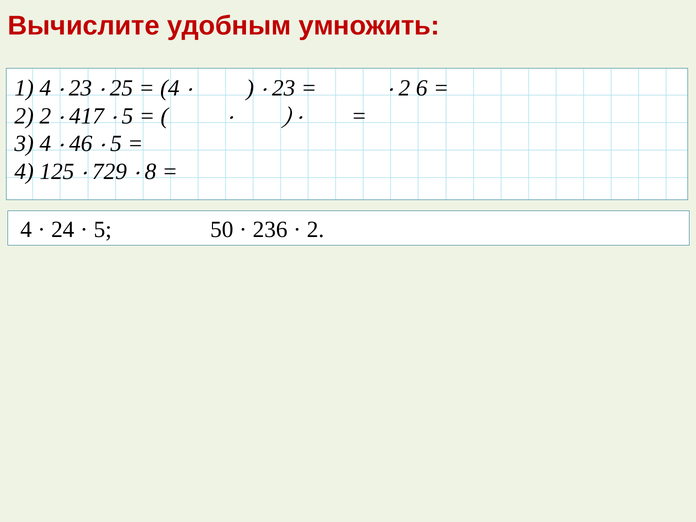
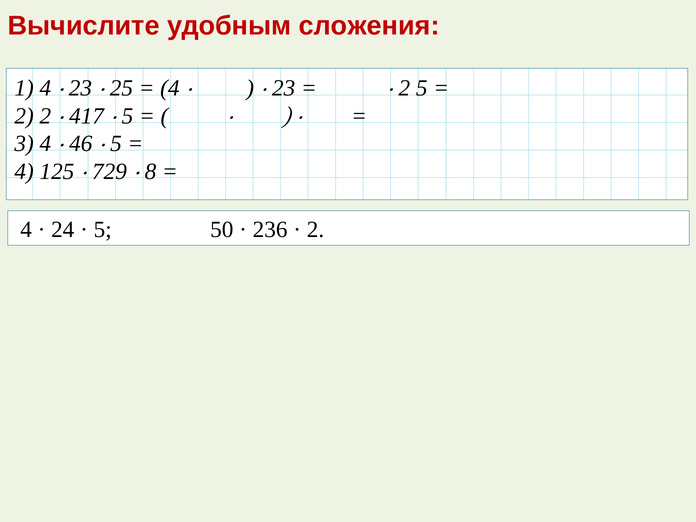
умножить: умножить -> сложения (369, 26)
2 6: 6 -> 5 (422, 88)
